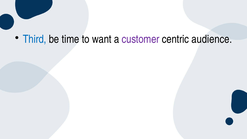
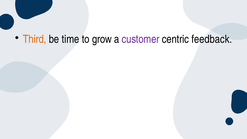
Third colour: blue -> orange (35, 39)
want: want -> grow (102, 39)
audience: audience -> feedback (212, 39)
